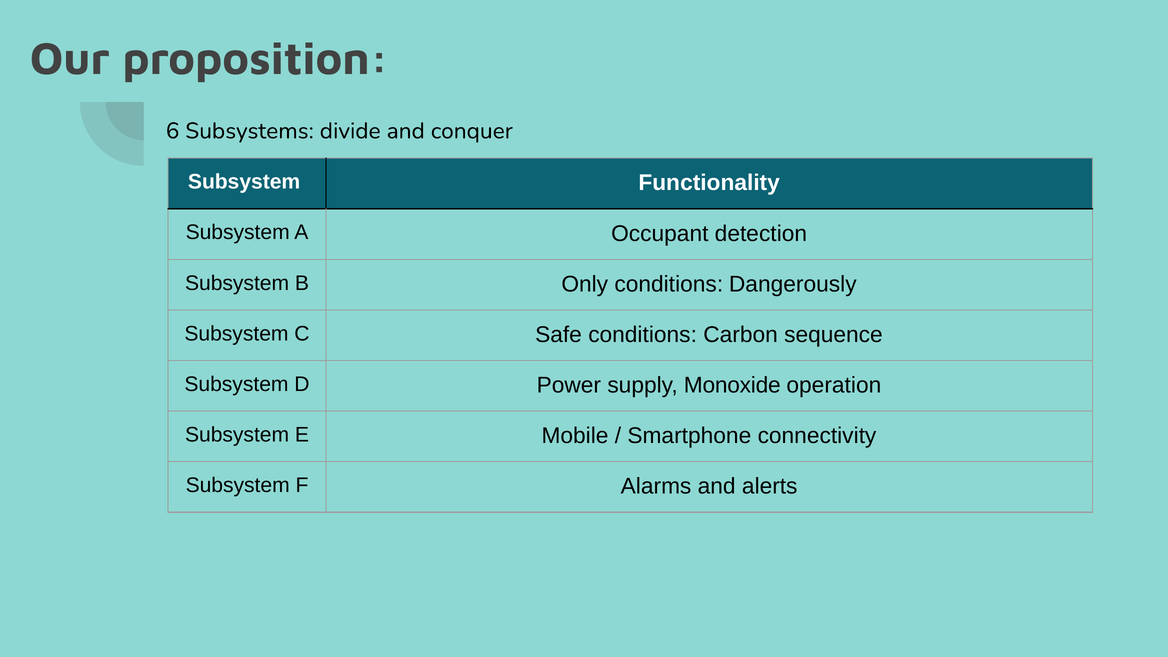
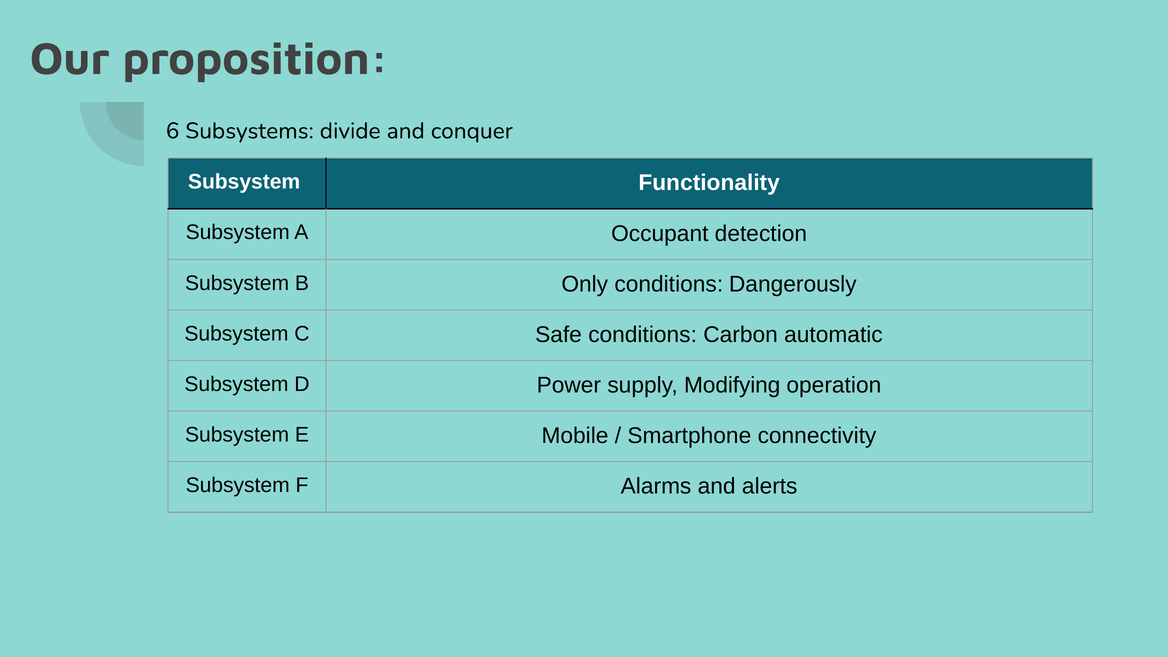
sequence: sequence -> automatic (833, 335)
Monoxide: Monoxide -> Modifying (732, 385)
